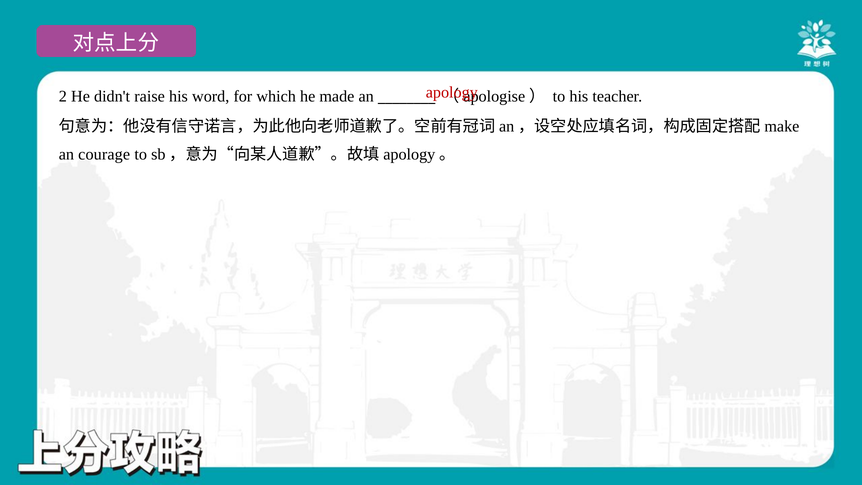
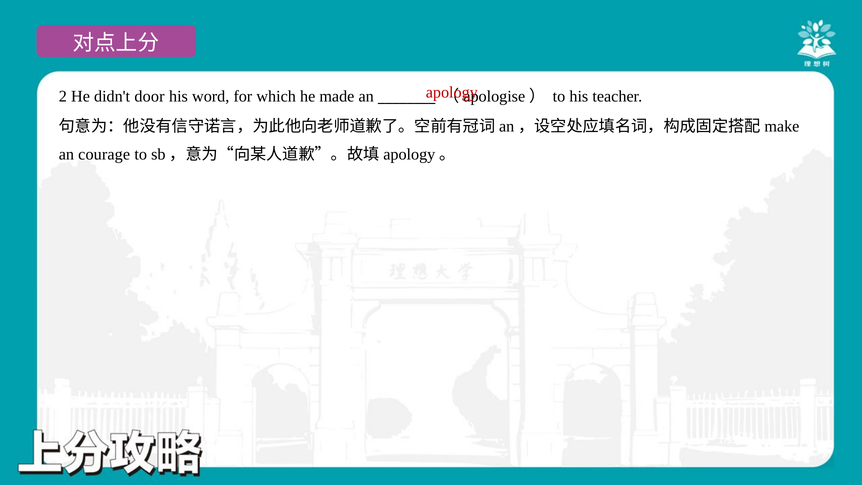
raise: raise -> door (150, 96)
